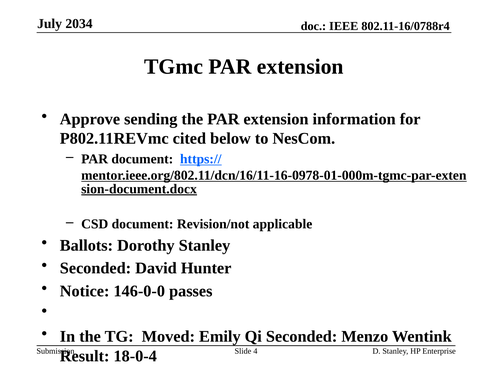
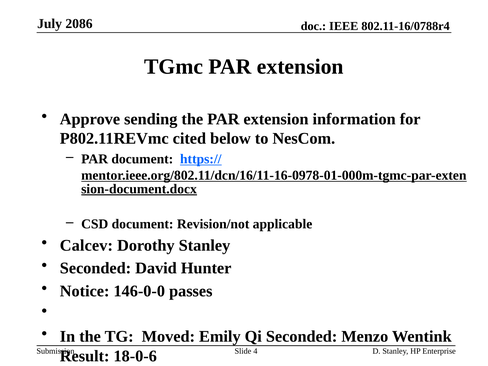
2034: 2034 -> 2086 (79, 24)
Ballots: Ballots -> Calcev (86, 245)
18-0-4: 18-0-4 -> 18-0-6 (135, 356)
